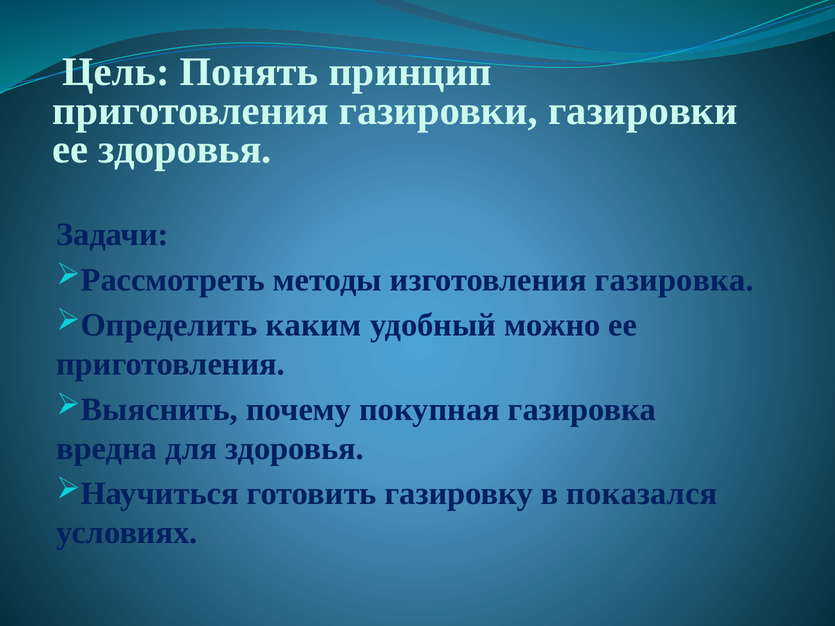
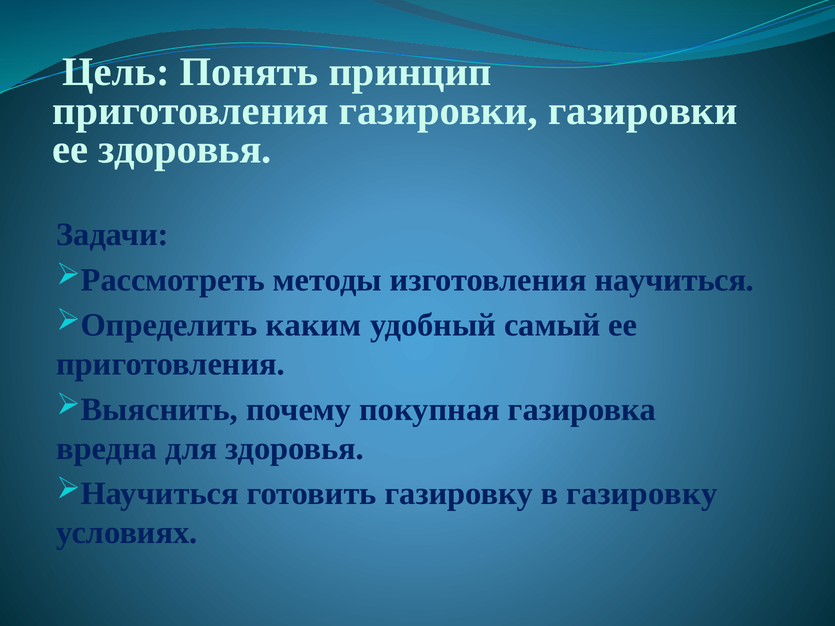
изготовления газировка: газировка -> научиться (674, 280)
можно: можно -> самый (552, 325)
в показался: показался -> газировку (642, 494)
